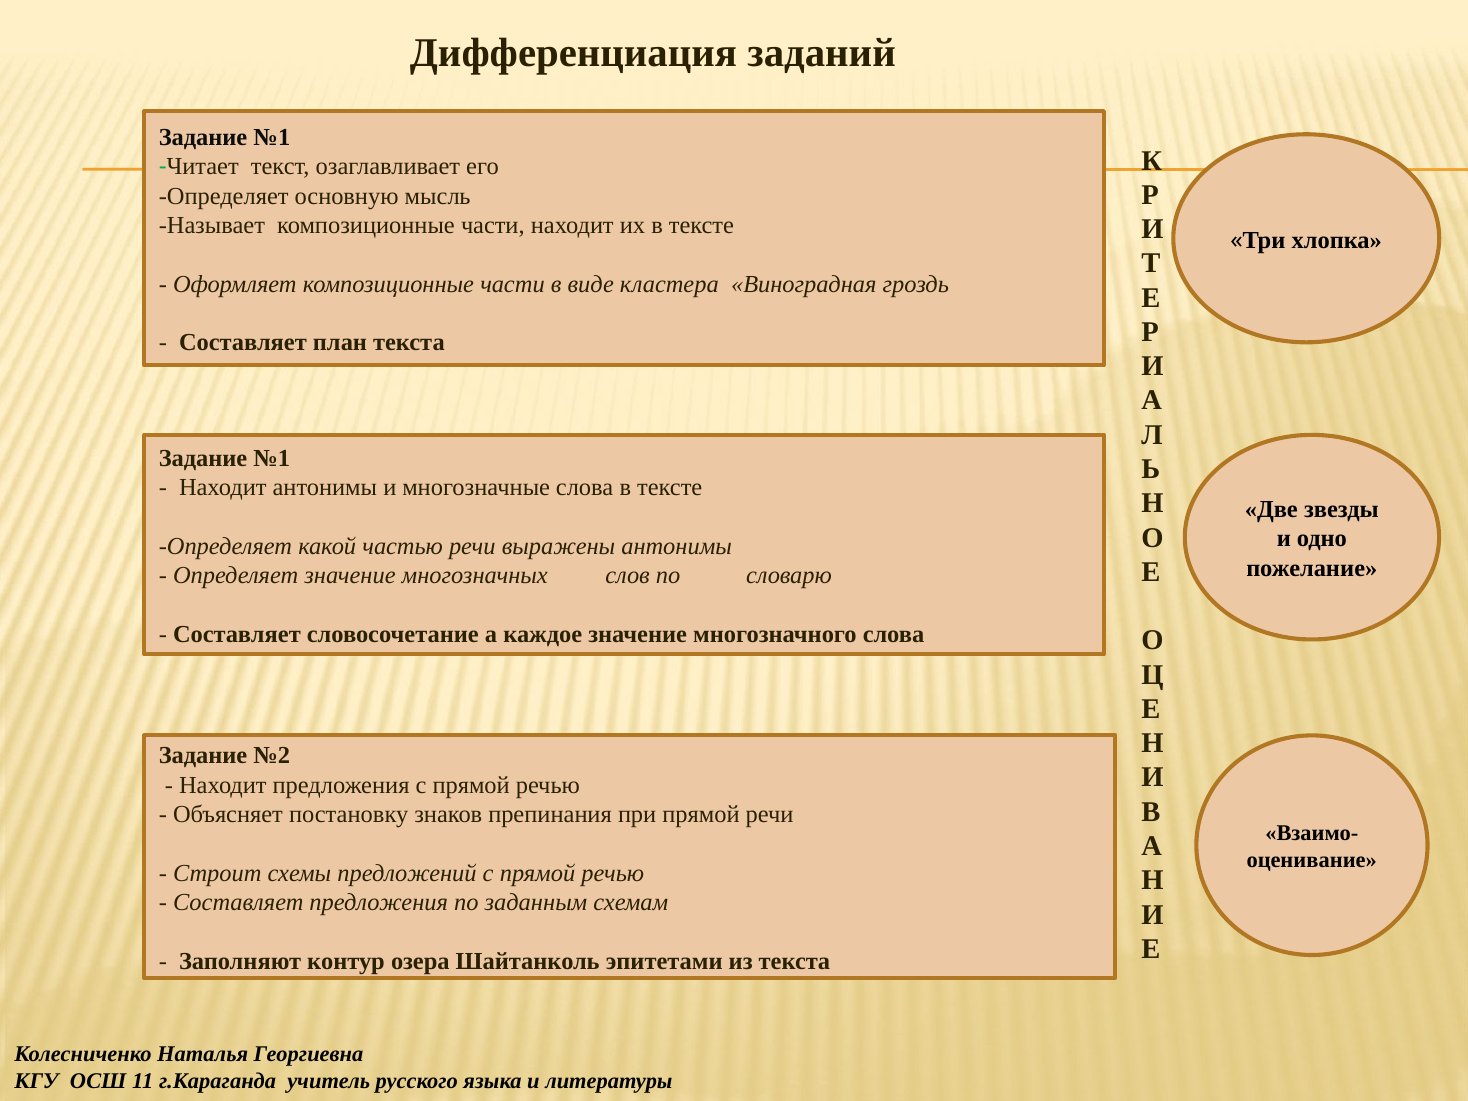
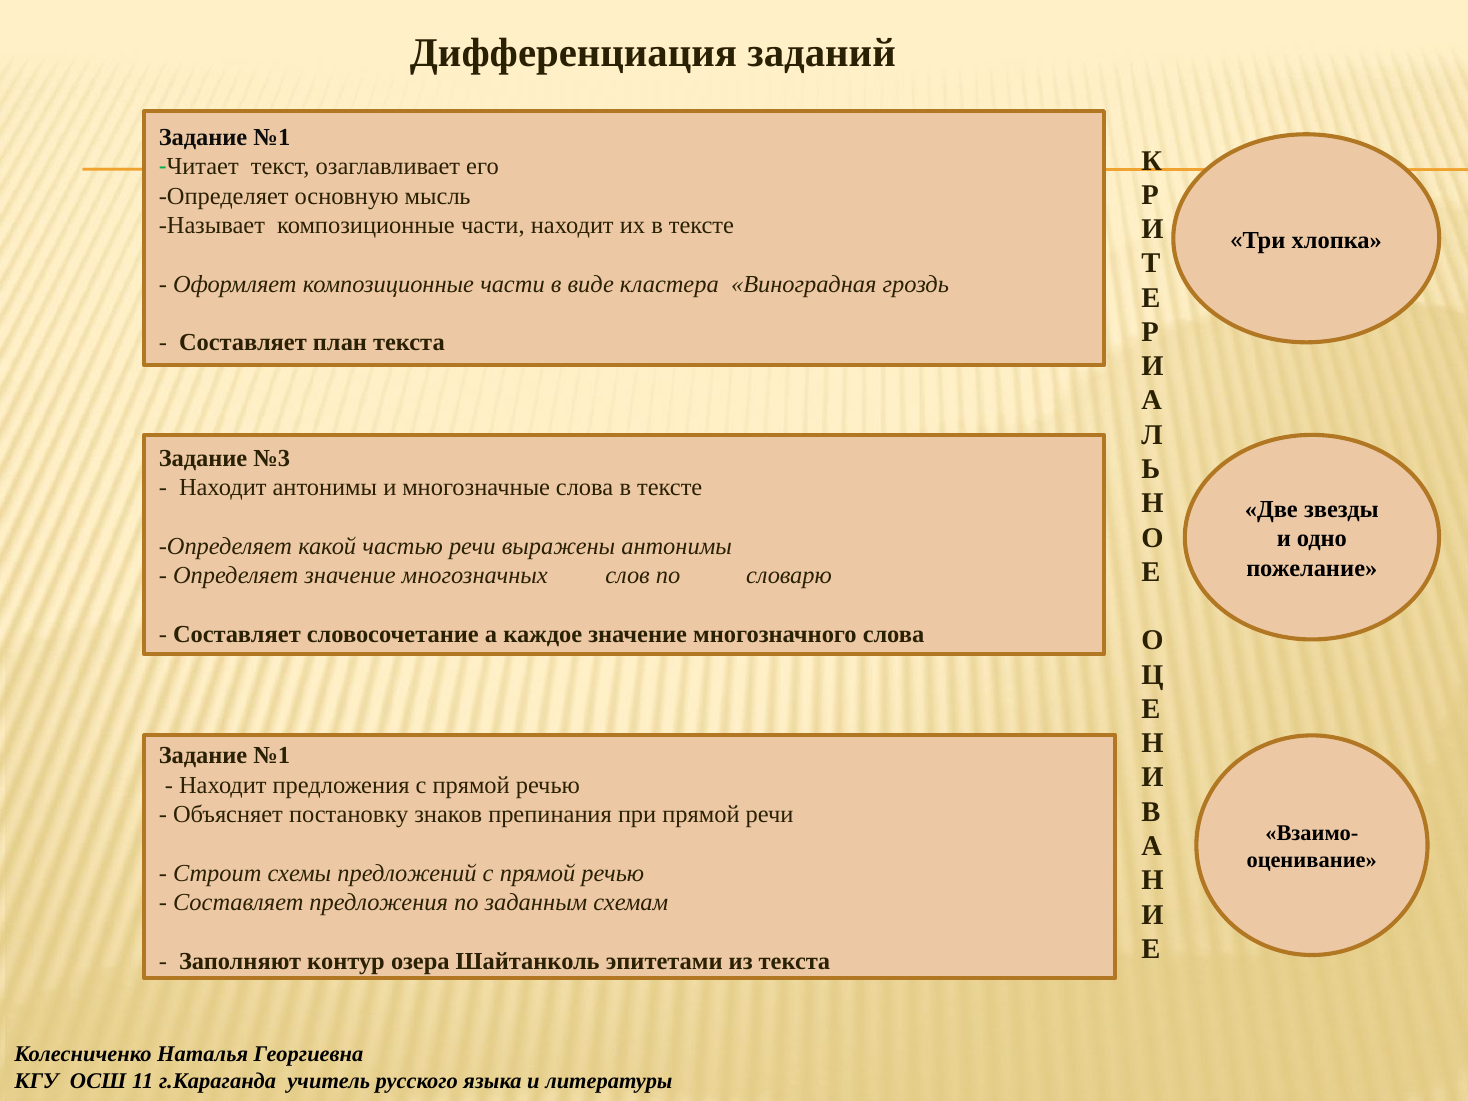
№1: №1 -> №3 (272, 458)
№2: №2 -> №1 (272, 756)
